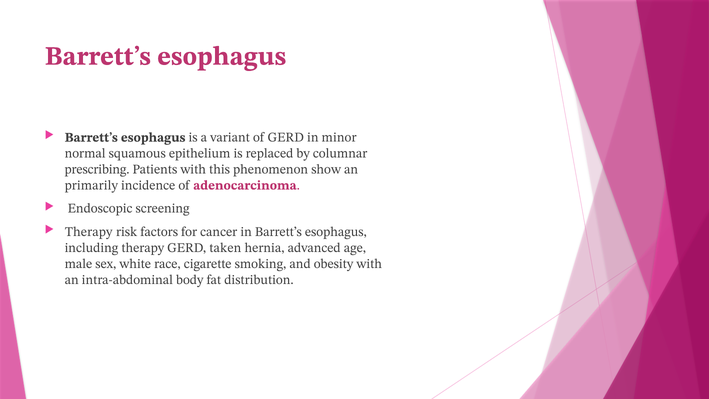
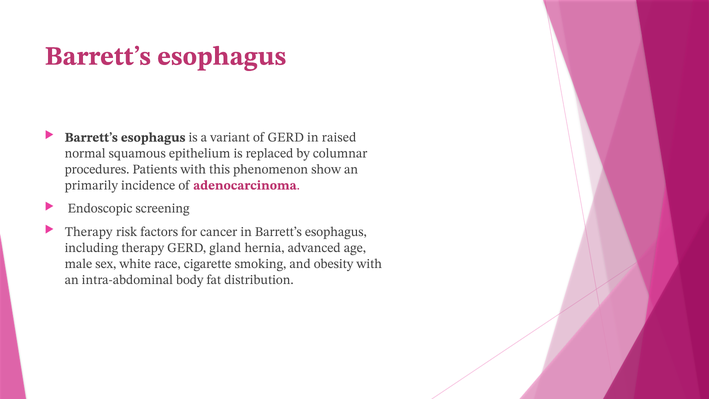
minor: minor -> raised (339, 137)
prescribing: prescribing -> procedures (97, 169)
taken: taken -> gland (225, 248)
